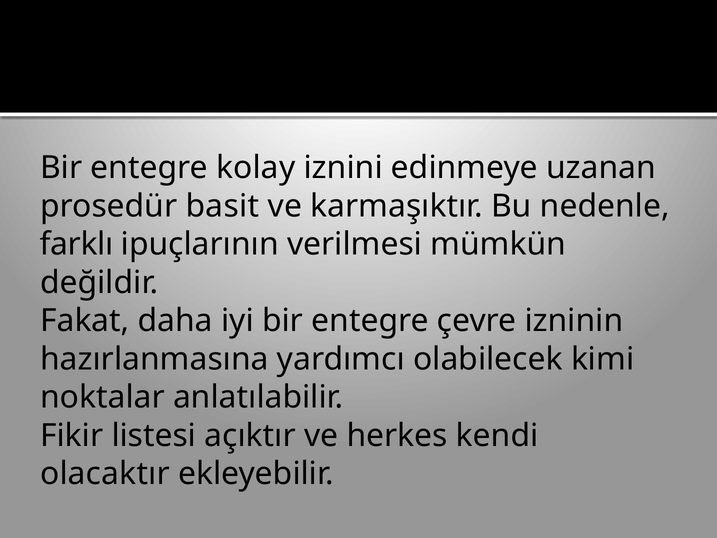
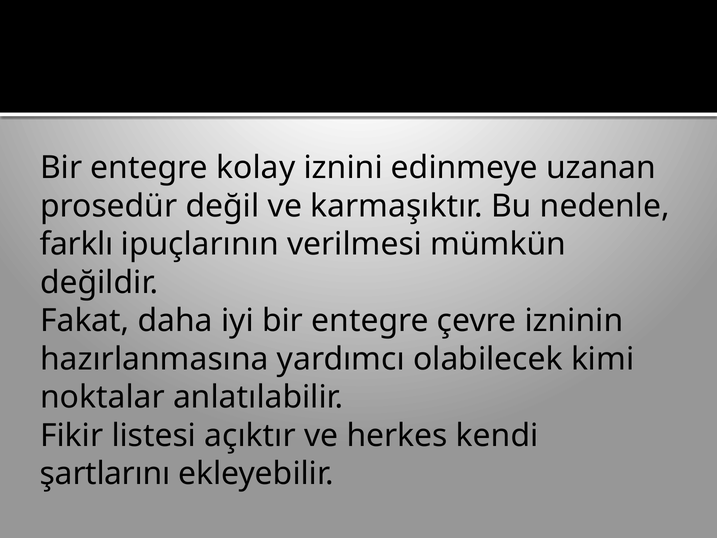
basit: basit -> değil (223, 206)
olacaktır: olacaktır -> şartlarını (105, 474)
